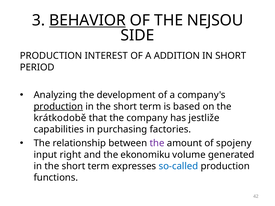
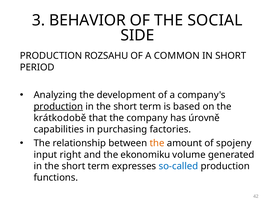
BEHAVIOR underline: present -> none (87, 20)
NEJSOU: NEJSOU -> SOCIAL (215, 20)
INTEREST: INTEREST -> ROZSAHU (106, 56)
ADDITION: ADDITION -> COMMON (177, 56)
jestliže: jestliže -> úrovně (204, 118)
the colour: purple -> orange (157, 143)
